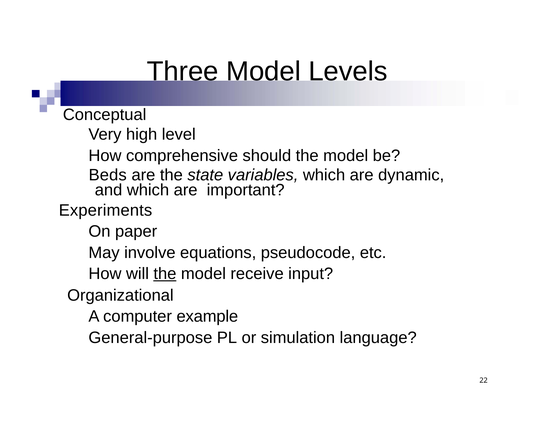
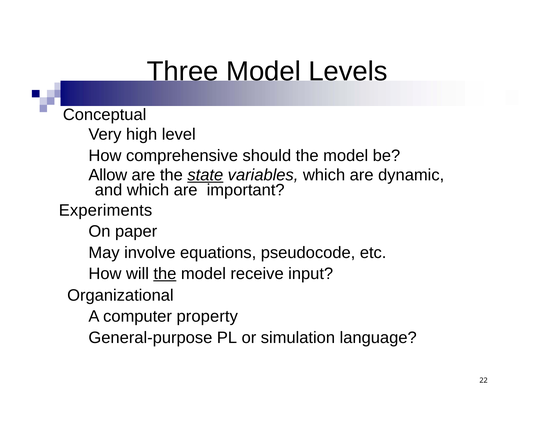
Beds: Beds -> Allow (108, 175)
state underline: none -> present (205, 175)
example: example -> property (207, 317)
